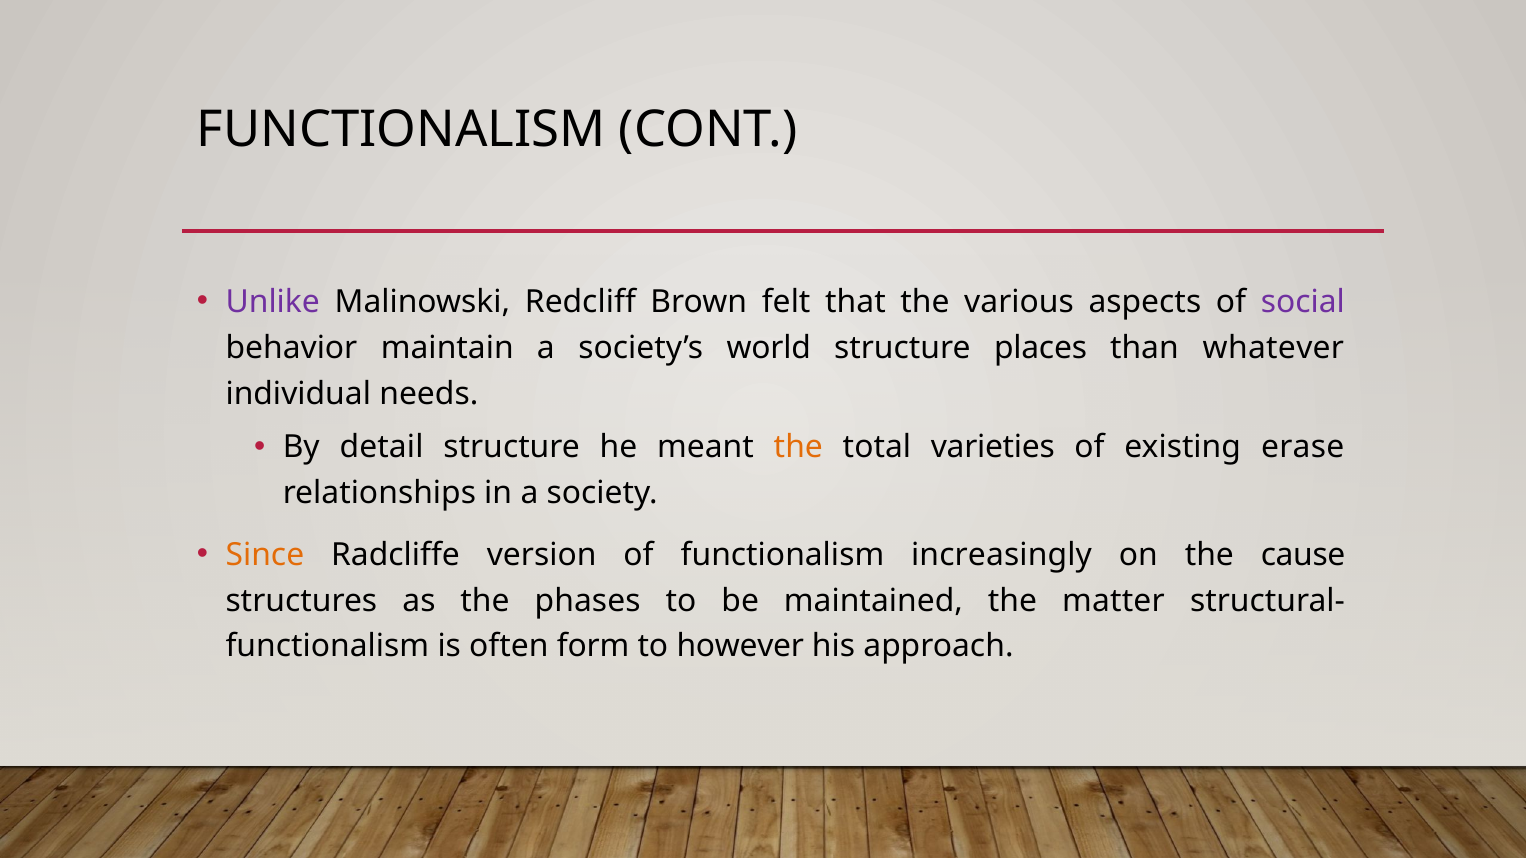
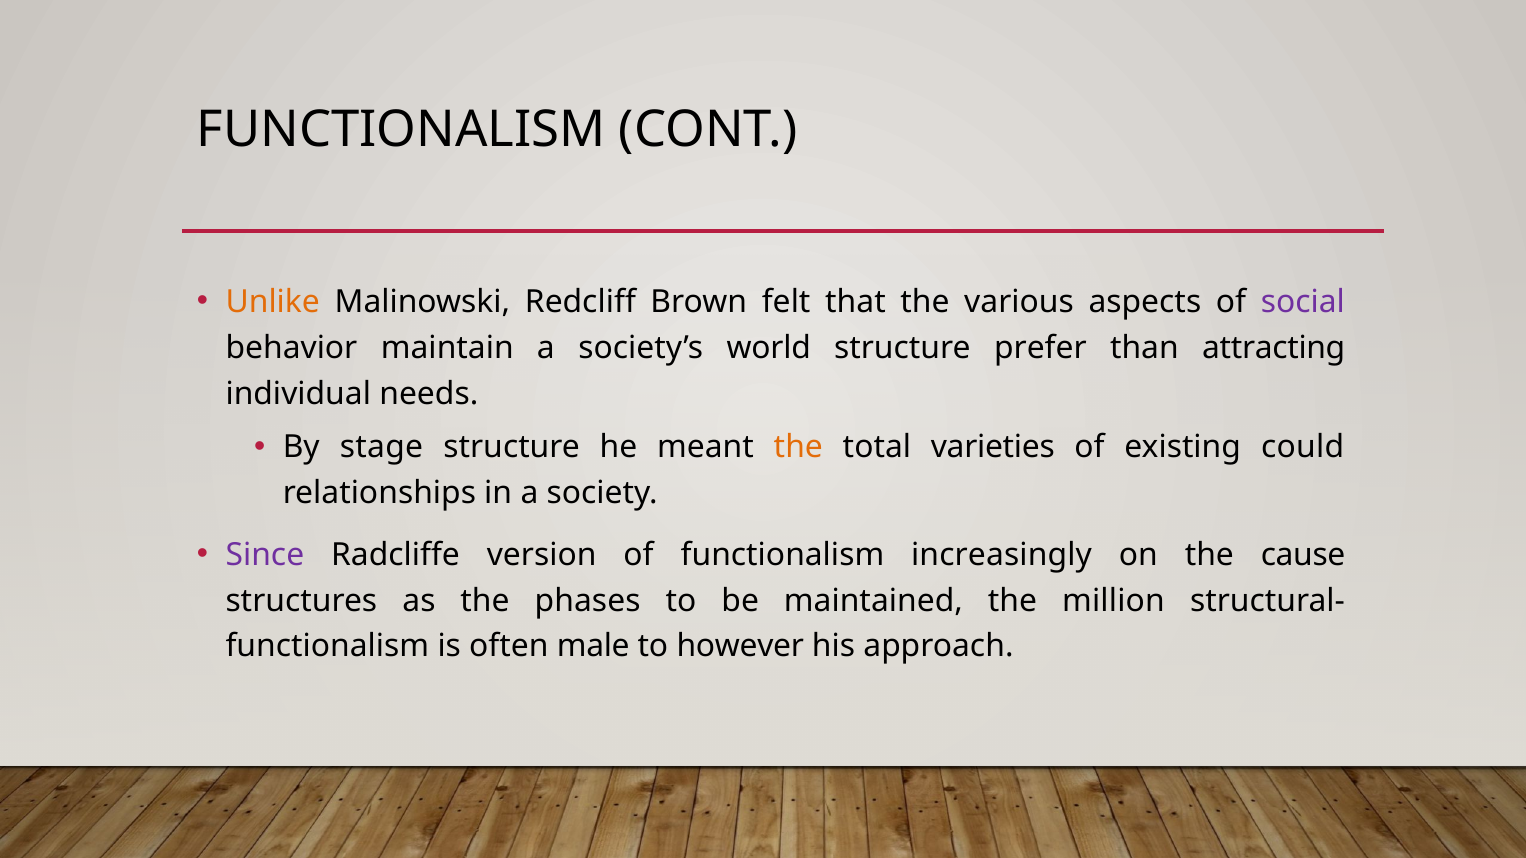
Unlike colour: purple -> orange (273, 302)
places: places -> prefer (1040, 348)
whatever: whatever -> attracting (1274, 348)
detail: detail -> stage (381, 448)
erase: erase -> could (1303, 448)
Since colour: orange -> purple (265, 555)
matter: matter -> million (1113, 601)
form: form -> male (593, 647)
